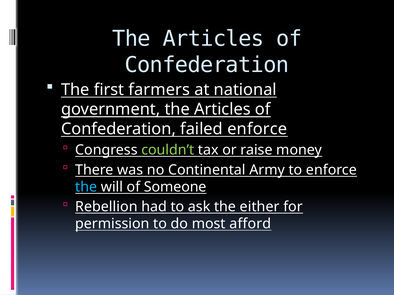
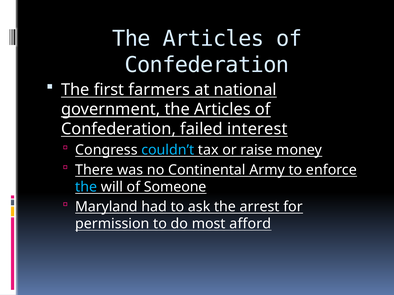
failed enforce: enforce -> interest (257, 129)
couldn’t colour: light green -> light blue (168, 150)
Rebellion: Rebellion -> Maryland (106, 207)
either: either -> arrest (260, 207)
